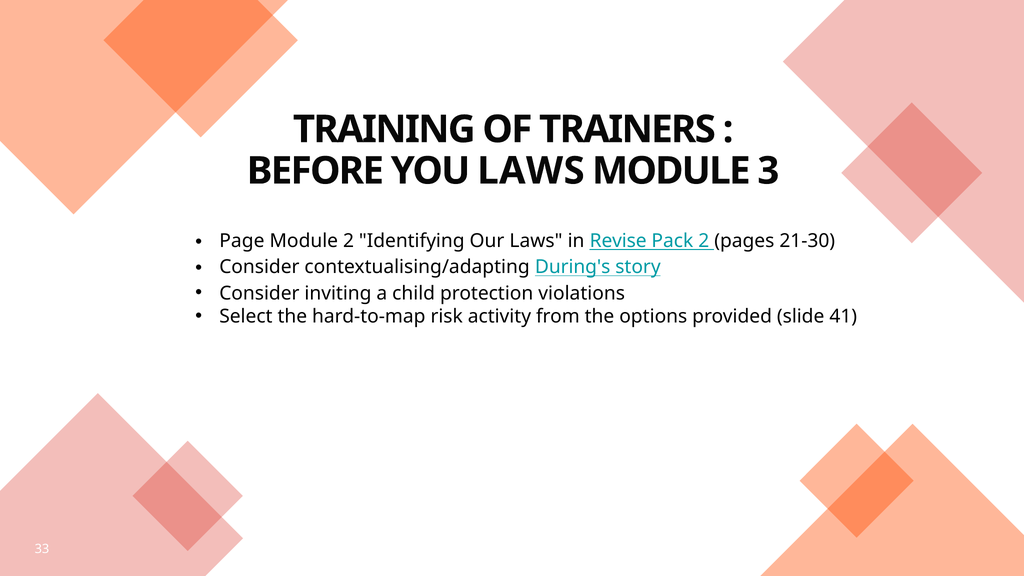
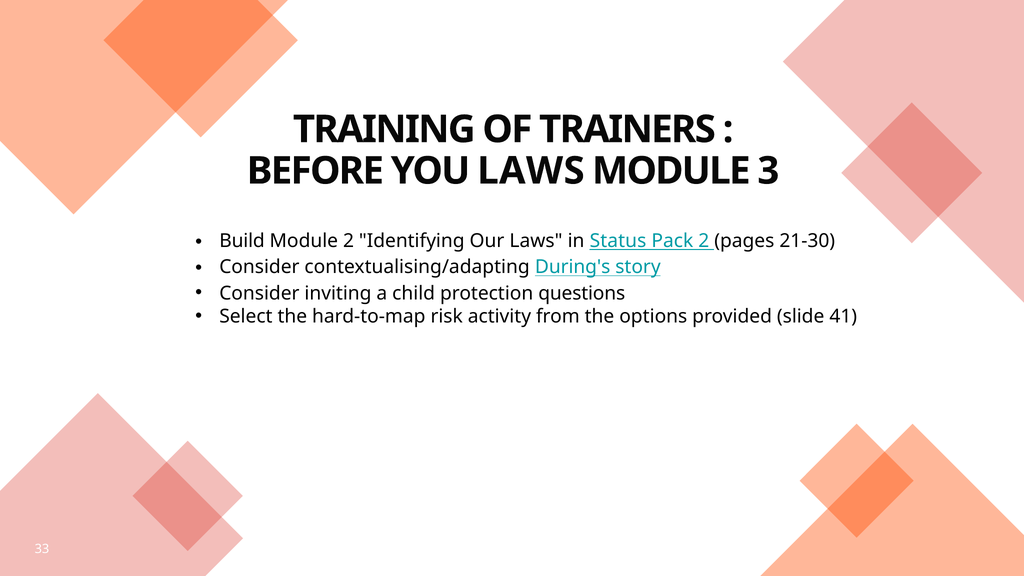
Page: Page -> Build (242, 241)
Revise: Revise -> Status (618, 241)
violations: violations -> questions (582, 293)
